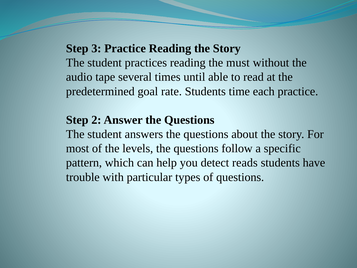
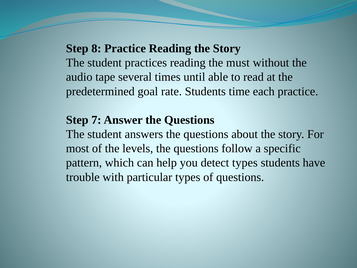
3: 3 -> 8 (96, 48)
2: 2 -> 7 (96, 120)
detect reads: reads -> types (245, 163)
